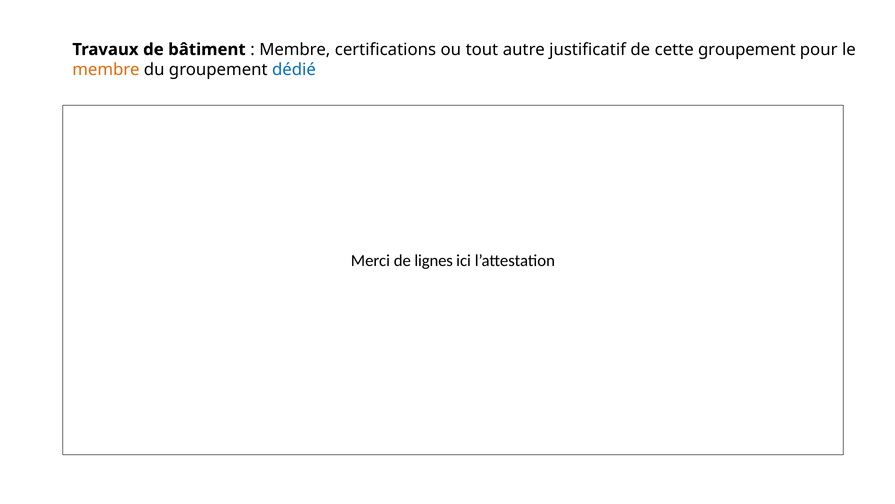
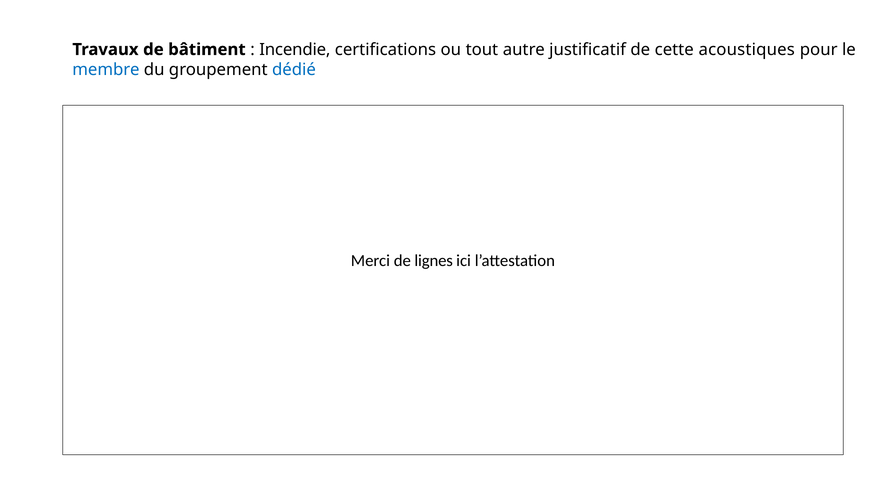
Membre: Membre -> Incendie (295, 49)
cette groupement: groupement -> acoustiques (747, 49)
membre colour: orange -> blue (106, 70)
